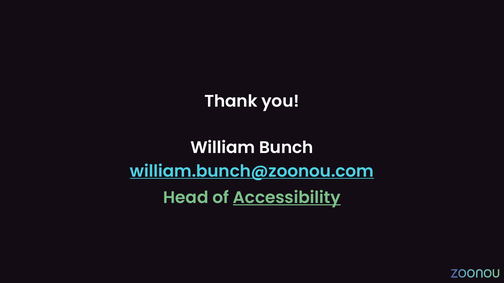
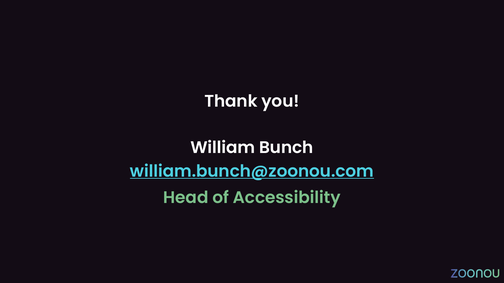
Accessibility underline: present -> none (287, 198)
